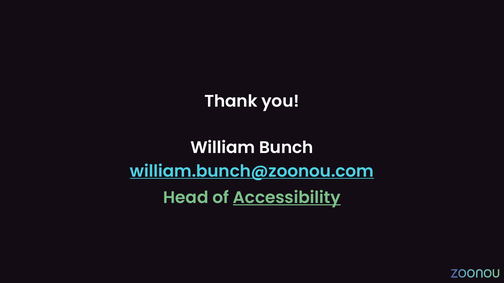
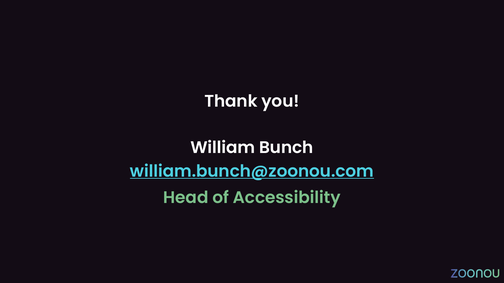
Accessibility underline: present -> none (287, 198)
